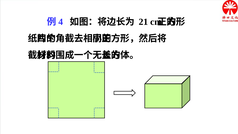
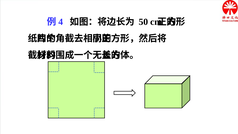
21: 21 -> 50 (143, 22)
